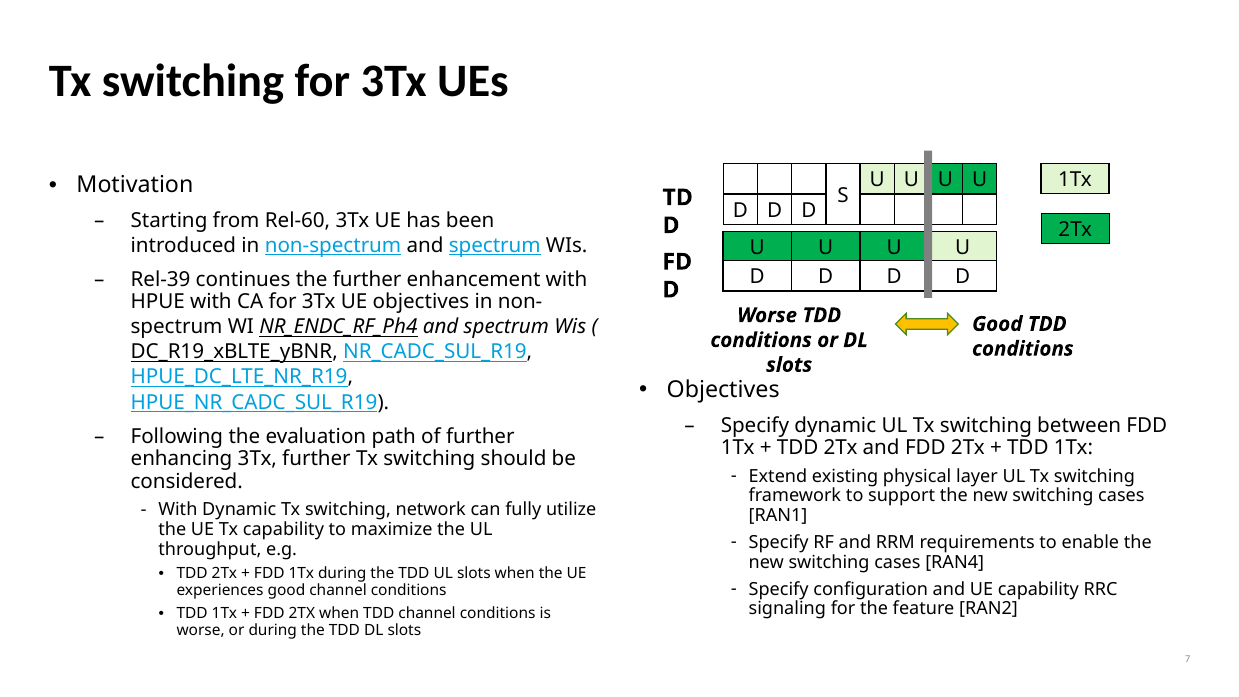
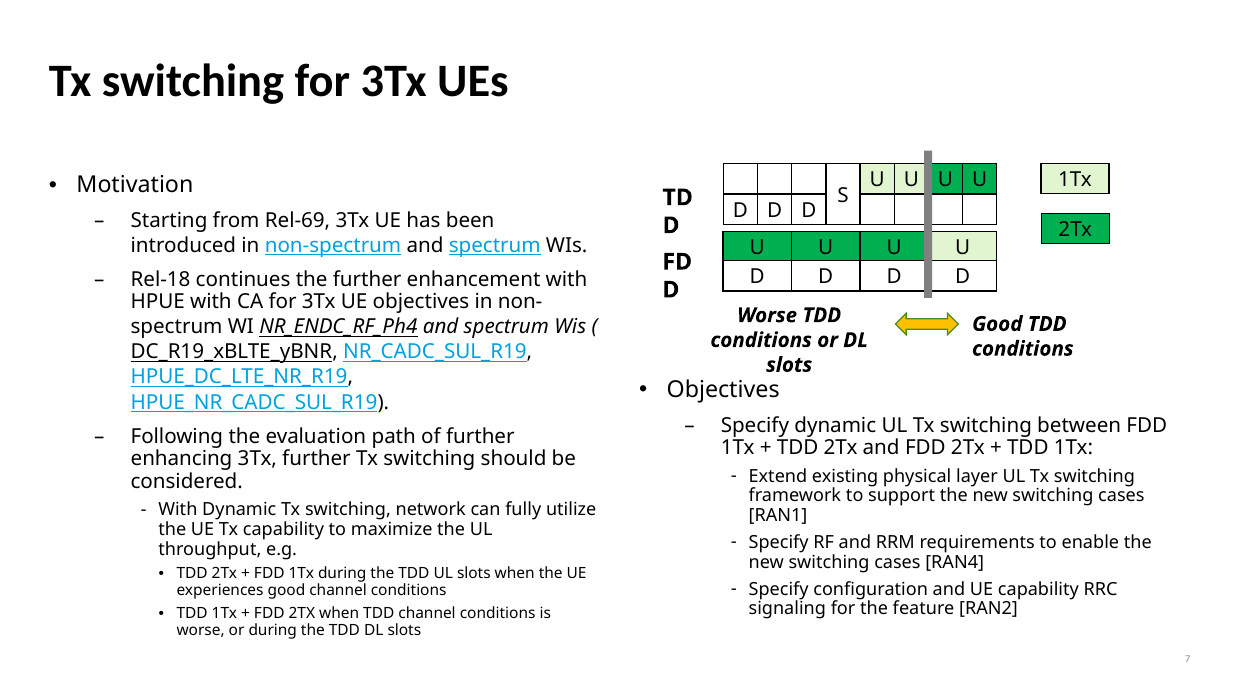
Rel-60: Rel-60 -> Rel-69 (298, 220)
Rel-39: Rel-39 -> Rel-18 (161, 280)
